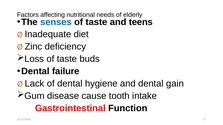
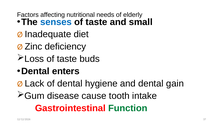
teens: teens -> small (141, 22)
failure: failure -> enters (66, 71)
Function colour: black -> green (128, 109)
